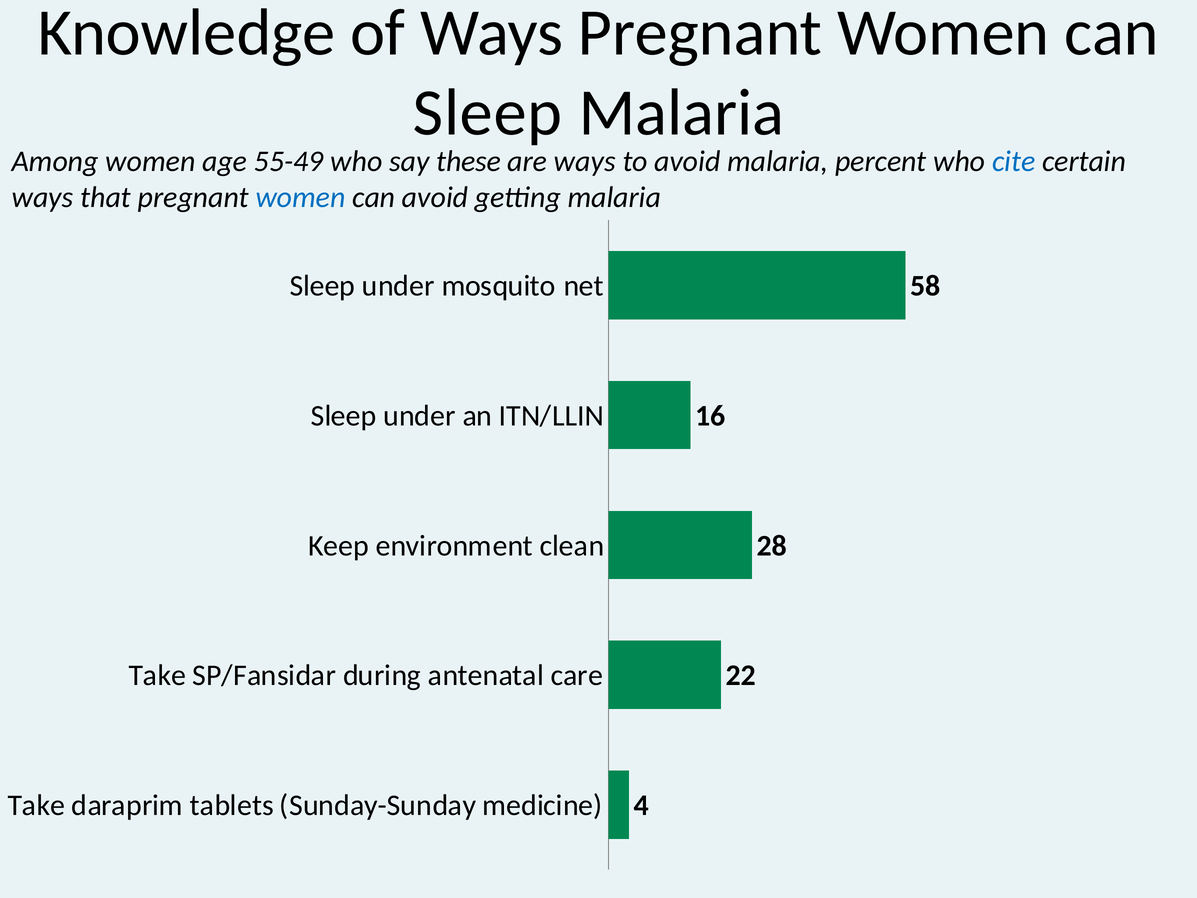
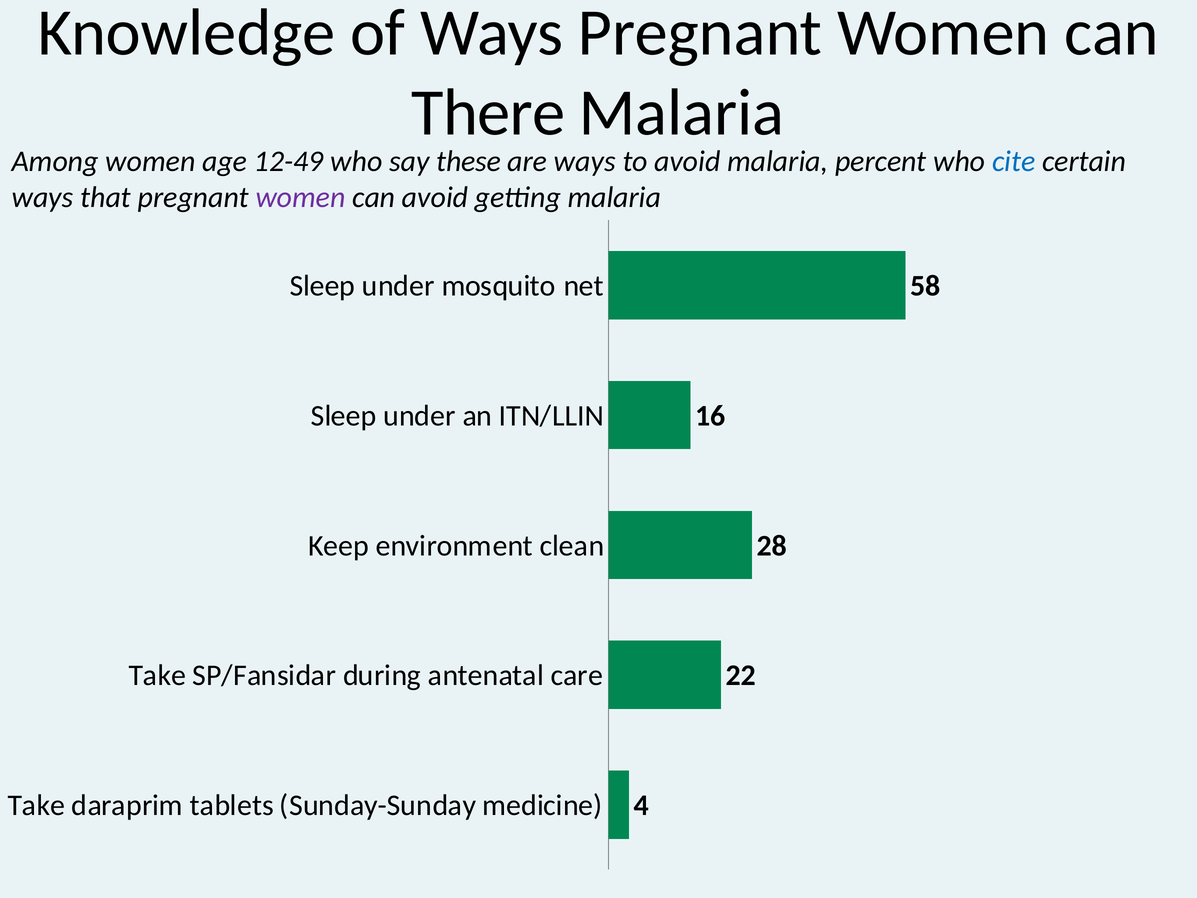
Sleep: Sleep -> There (488, 113)
55-49: 55-49 -> 12-49 (289, 161)
women colour: blue -> purple (301, 197)
